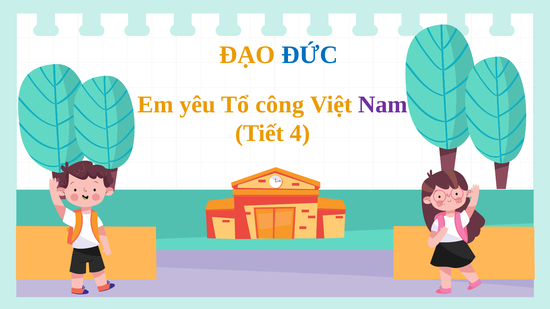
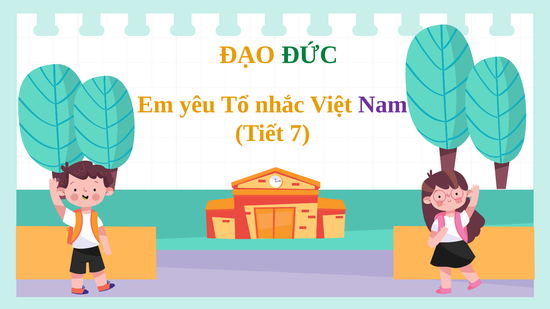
ĐỨC colour: blue -> green (310, 55)
công: công -> nhắc (280, 105)
4: 4 -> 7 (300, 134)
